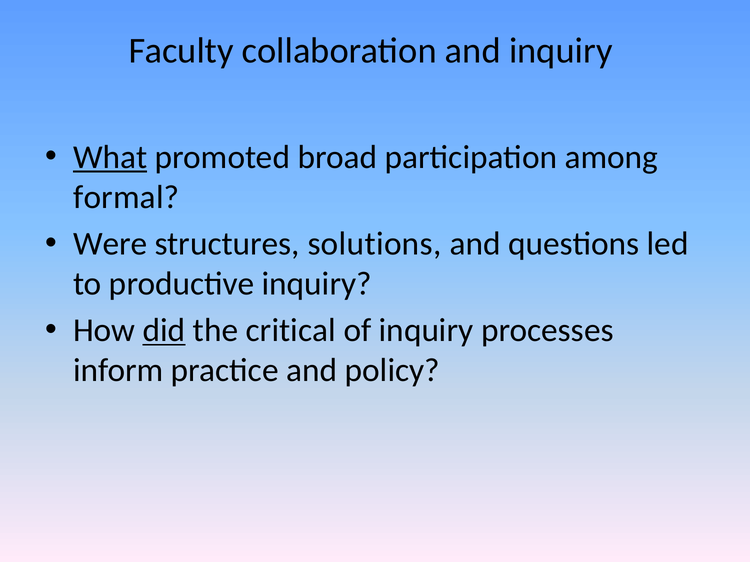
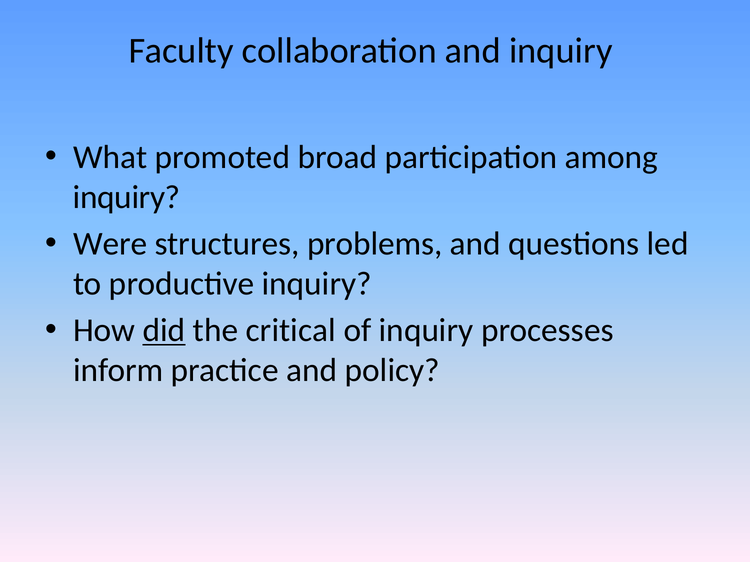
What underline: present -> none (110, 157)
formal: formal -> inquiry (126, 197)
solutions: solutions -> problems (375, 244)
